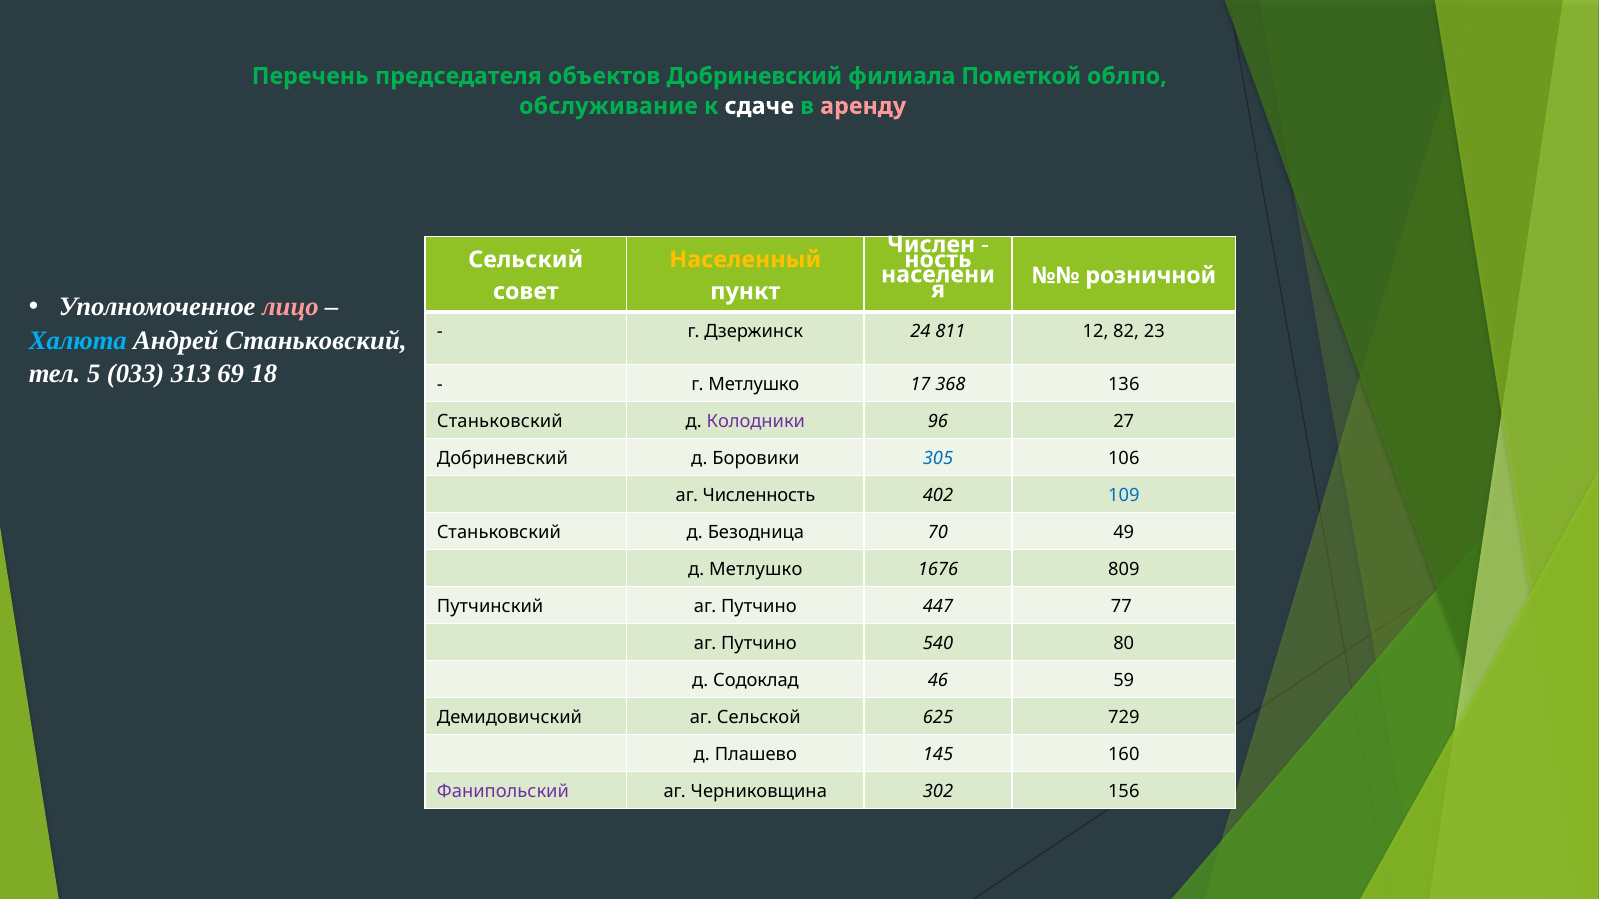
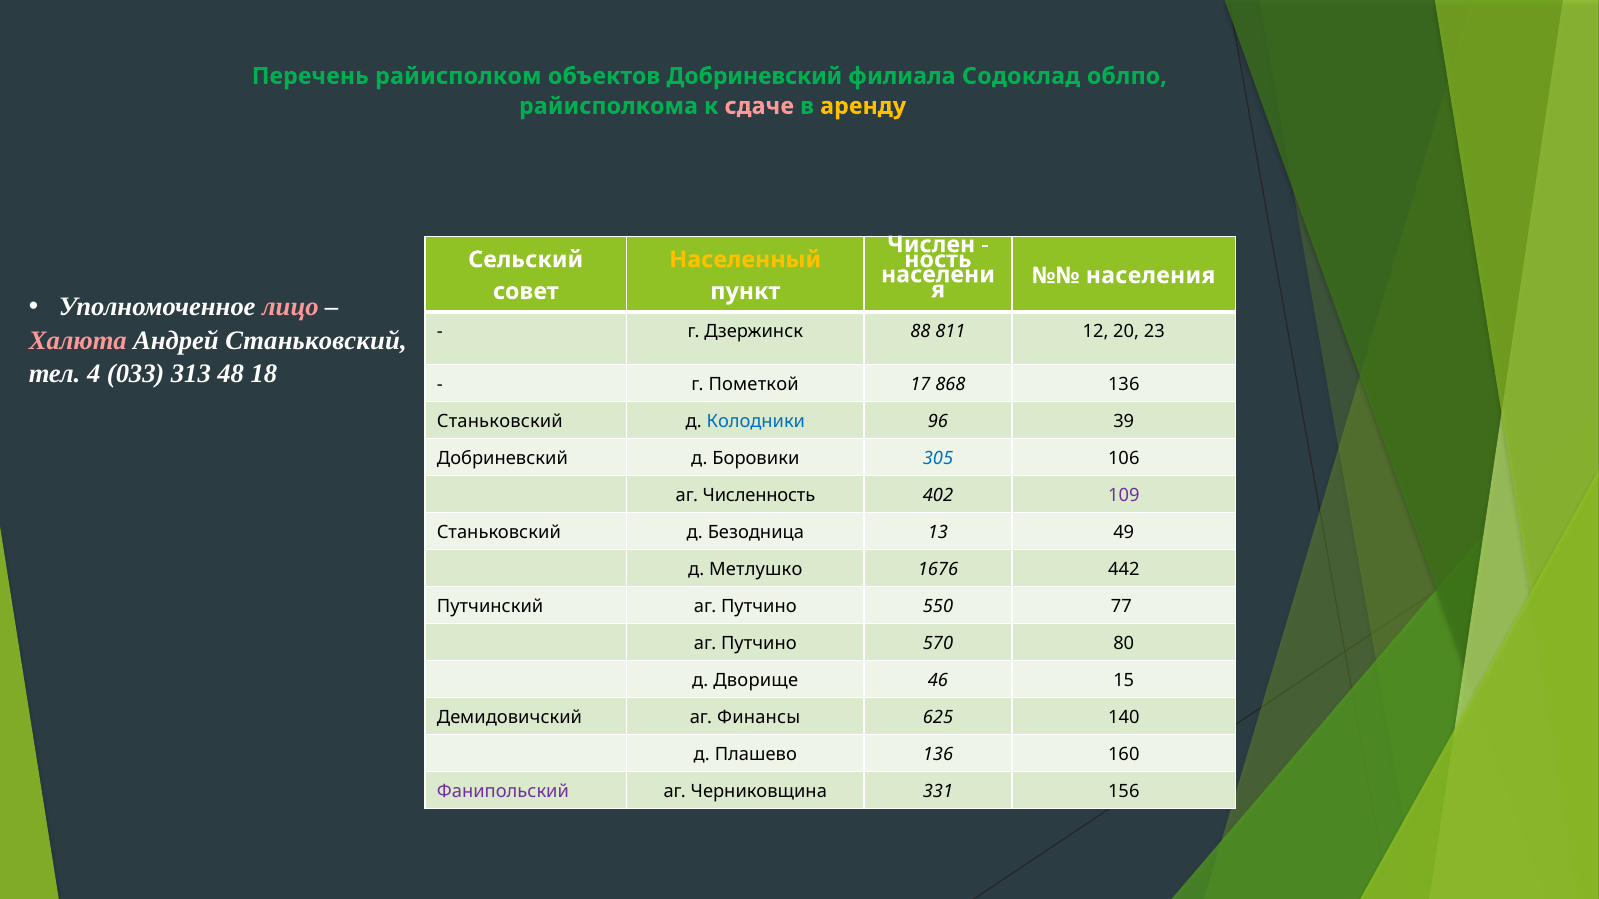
председателя: председателя -> райисполком (458, 76)
Пометкой: Пометкой -> Содоклад (1021, 76)
обслуживание: обслуживание -> райисполкома (608, 106)
сдаче colour: white -> pink (759, 106)
аренду colour: pink -> yellow (863, 106)
розничной: розничной -> населения (1151, 276)
24: 24 -> 88 (920, 332)
82: 82 -> 20 (1126, 332)
Халюта colour: light blue -> pink (78, 341)
5: 5 -> 4 (94, 374)
69: 69 -> 48 (231, 374)
г Метлушко: Метлушко -> Пометкой (754, 385)
368: 368 -> 868 (950, 385)
Колодники colour: purple -> blue (756, 422)
27: 27 -> 39 (1124, 422)
109 colour: blue -> purple (1124, 496)
70: 70 -> 13 (938, 533)
809: 809 -> 442 (1124, 570)
447: 447 -> 550 (938, 607)
540: 540 -> 570 (938, 644)
Содоклад: Содоклад -> Дворище (756, 681)
59: 59 -> 15 (1124, 681)
Сельской: Сельской -> Финансы (759, 718)
729: 729 -> 140 (1124, 718)
Плашево 145: 145 -> 136 (938, 755)
302: 302 -> 331 (938, 792)
